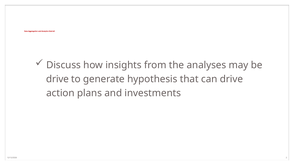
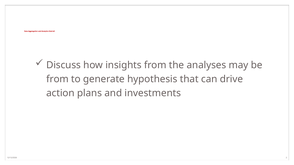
drive: drive -> from (57, 79)
